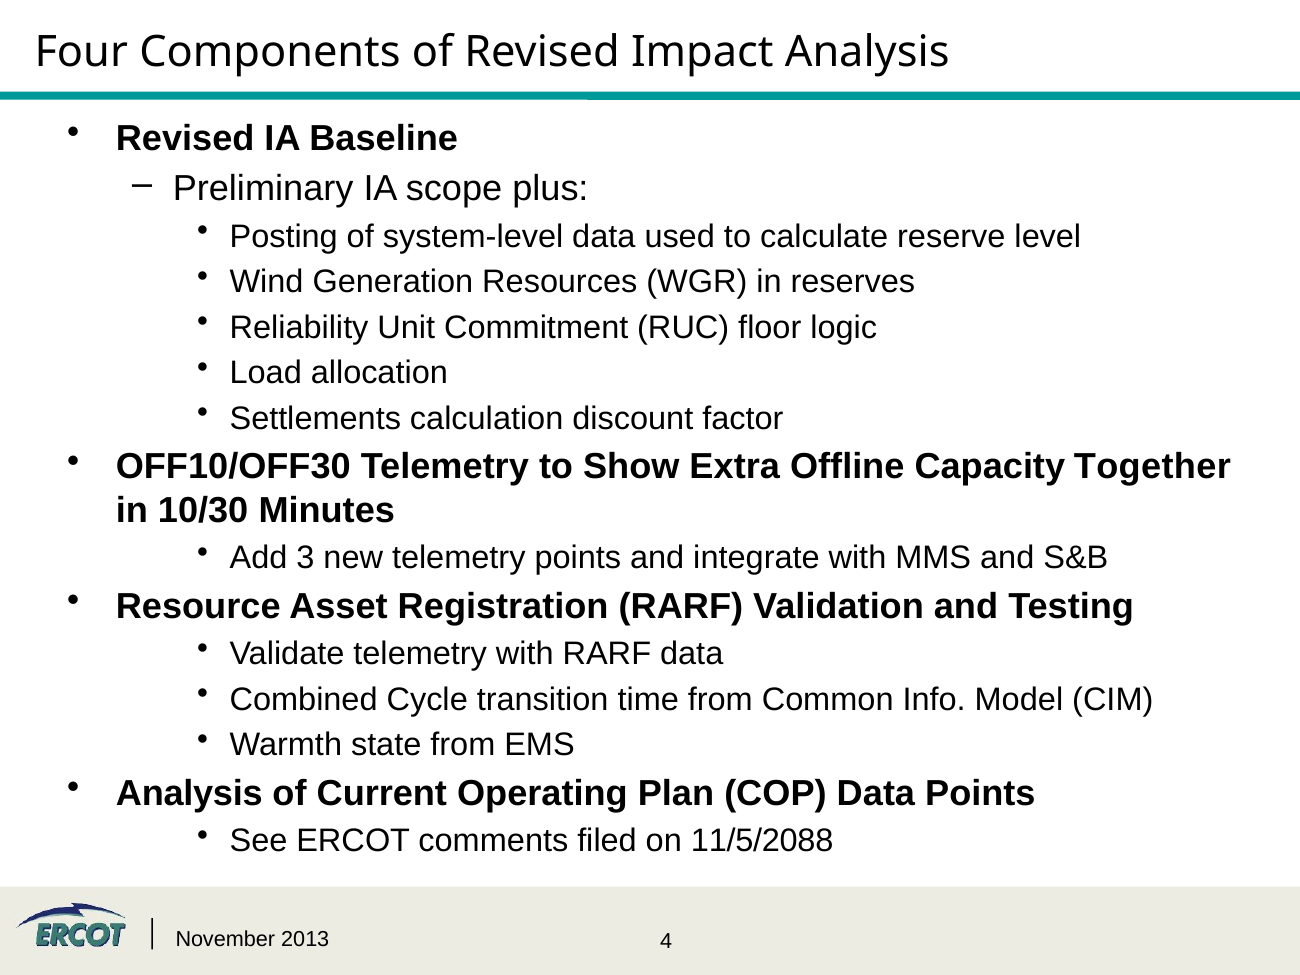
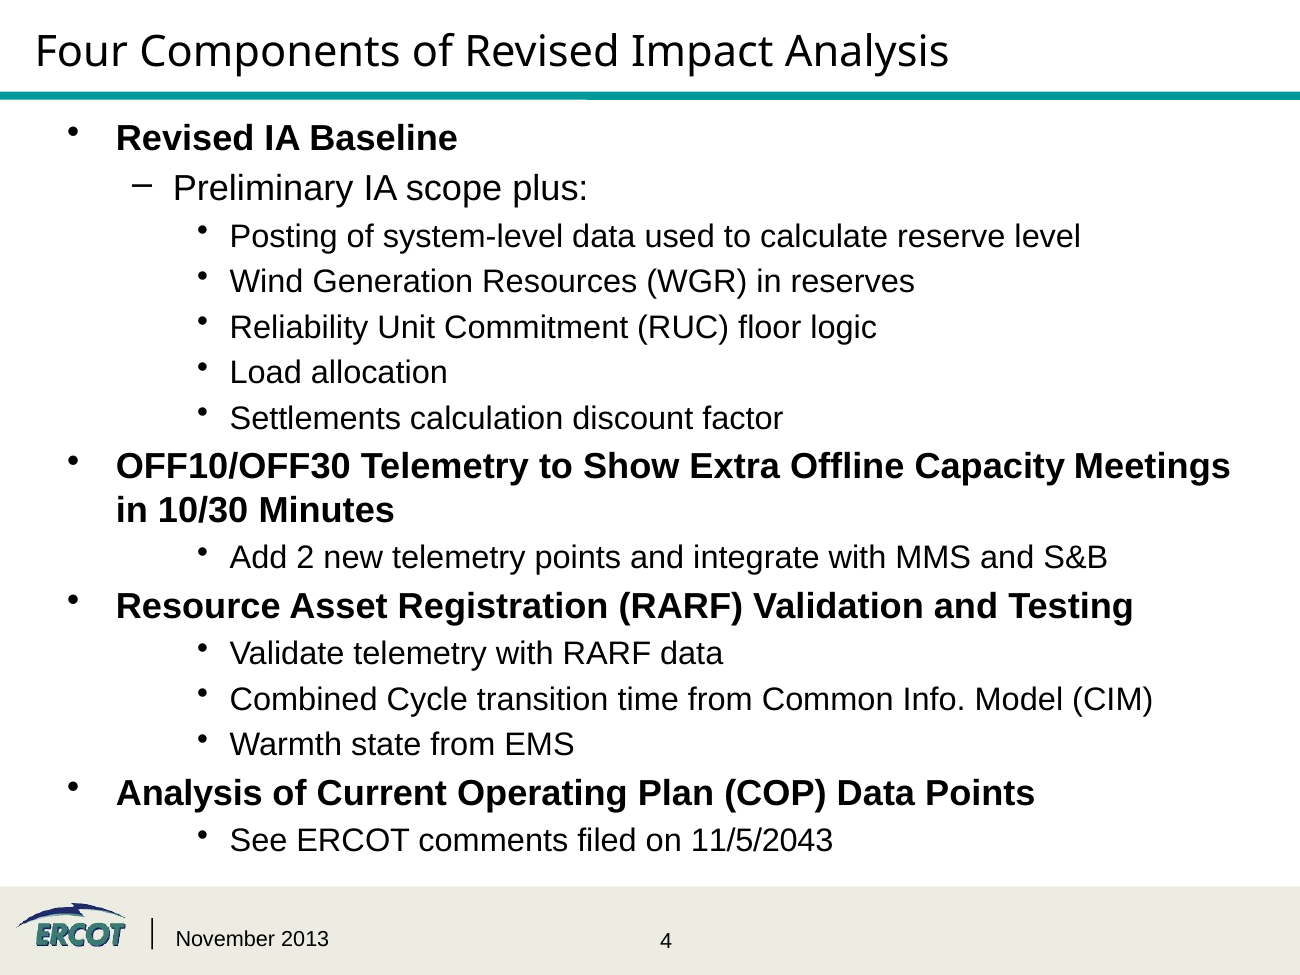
Together: Together -> Meetings (1152, 467)
3: 3 -> 2 (305, 558)
11/5/2088: 11/5/2088 -> 11/5/2043 (762, 841)
